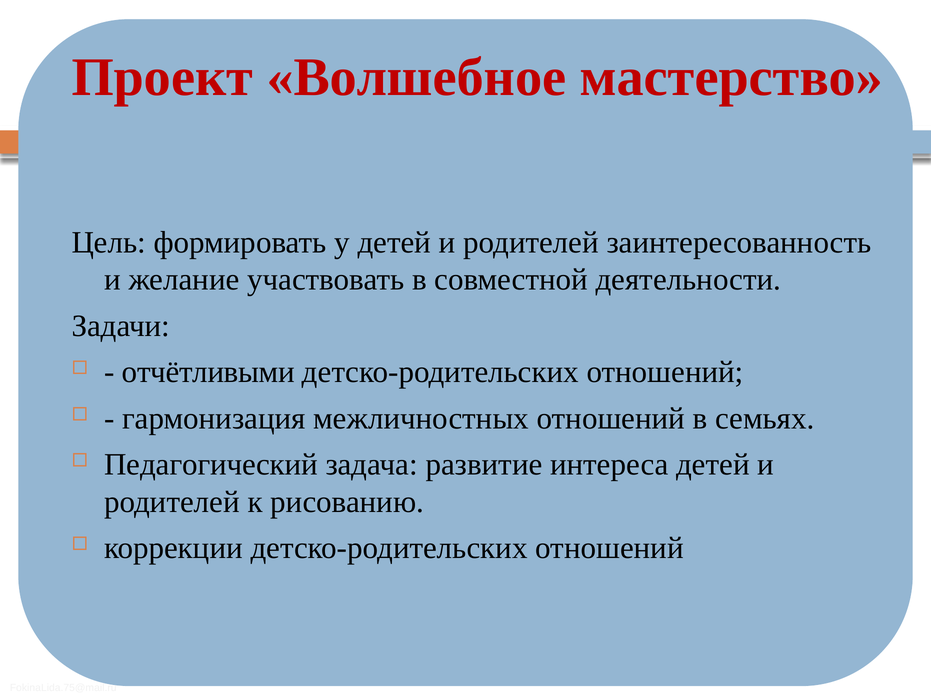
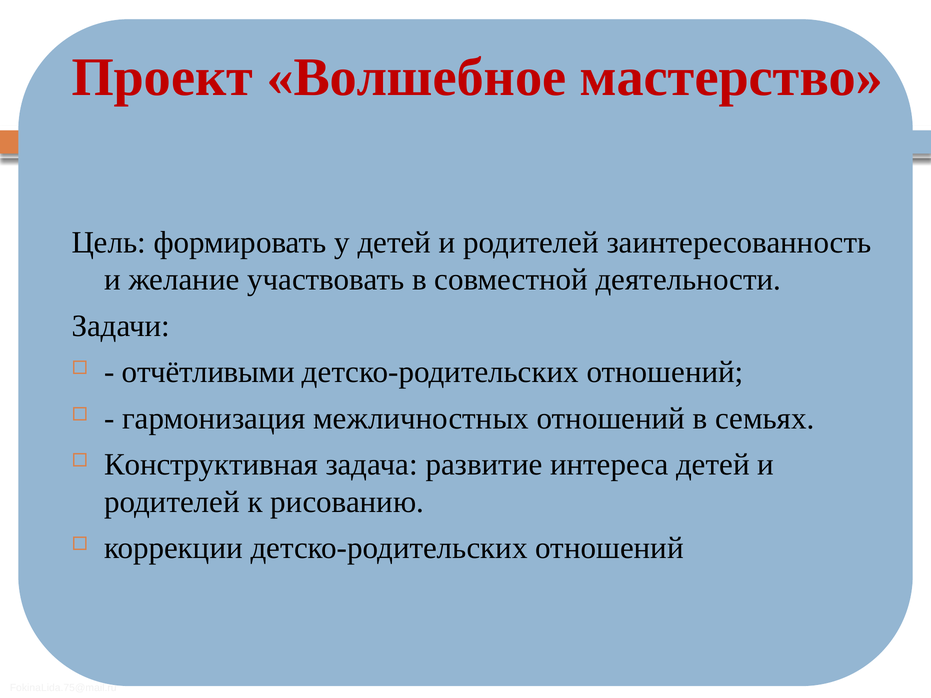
Педагогический: Педагогический -> Конструктивная (211, 465)
